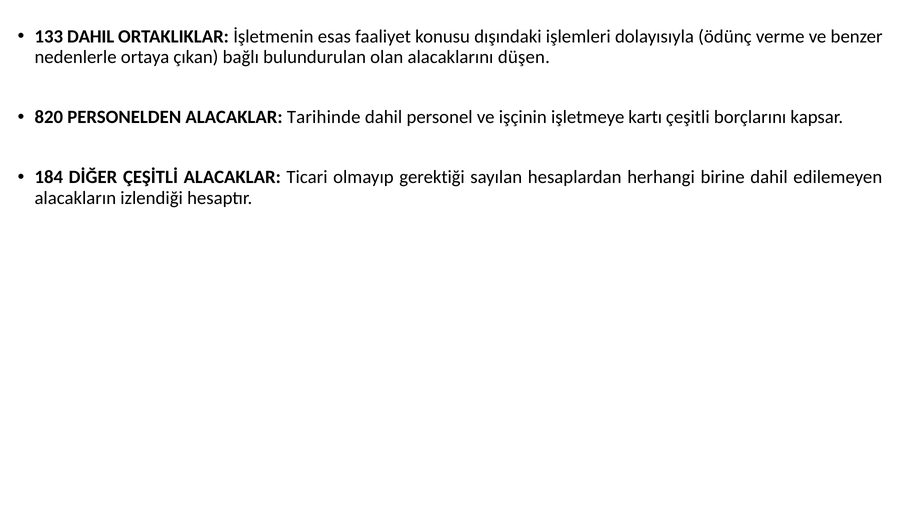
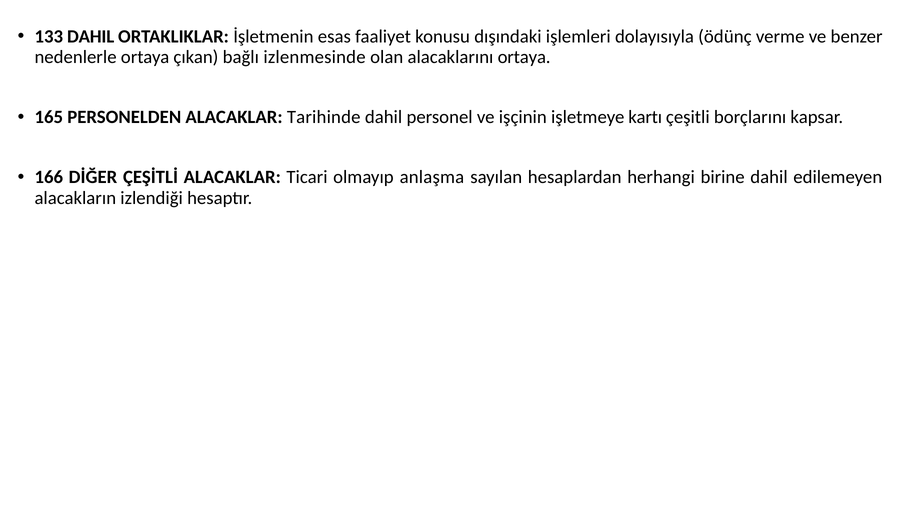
bulundurulan: bulundurulan -> izlenmesinde (315, 57)
alacaklarını düşen: düşen -> ortaya (524, 57)
820: 820 -> 165 (49, 117)
184: 184 -> 166 (49, 177)
gerektiği: gerektiği -> anlaşma (432, 177)
